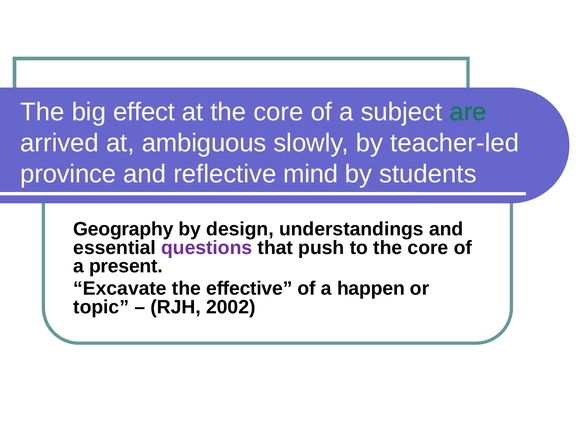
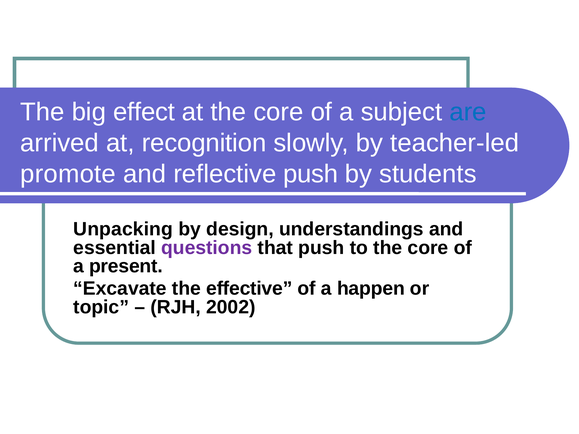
are colour: green -> blue (468, 112)
ambiguous: ambiguous -> recognition (204, 143)
province: province -> promote (68, 174)
reflective mind: mind -> push (311, 174)
Geography: Geography -> Unpacking (123, 229)
